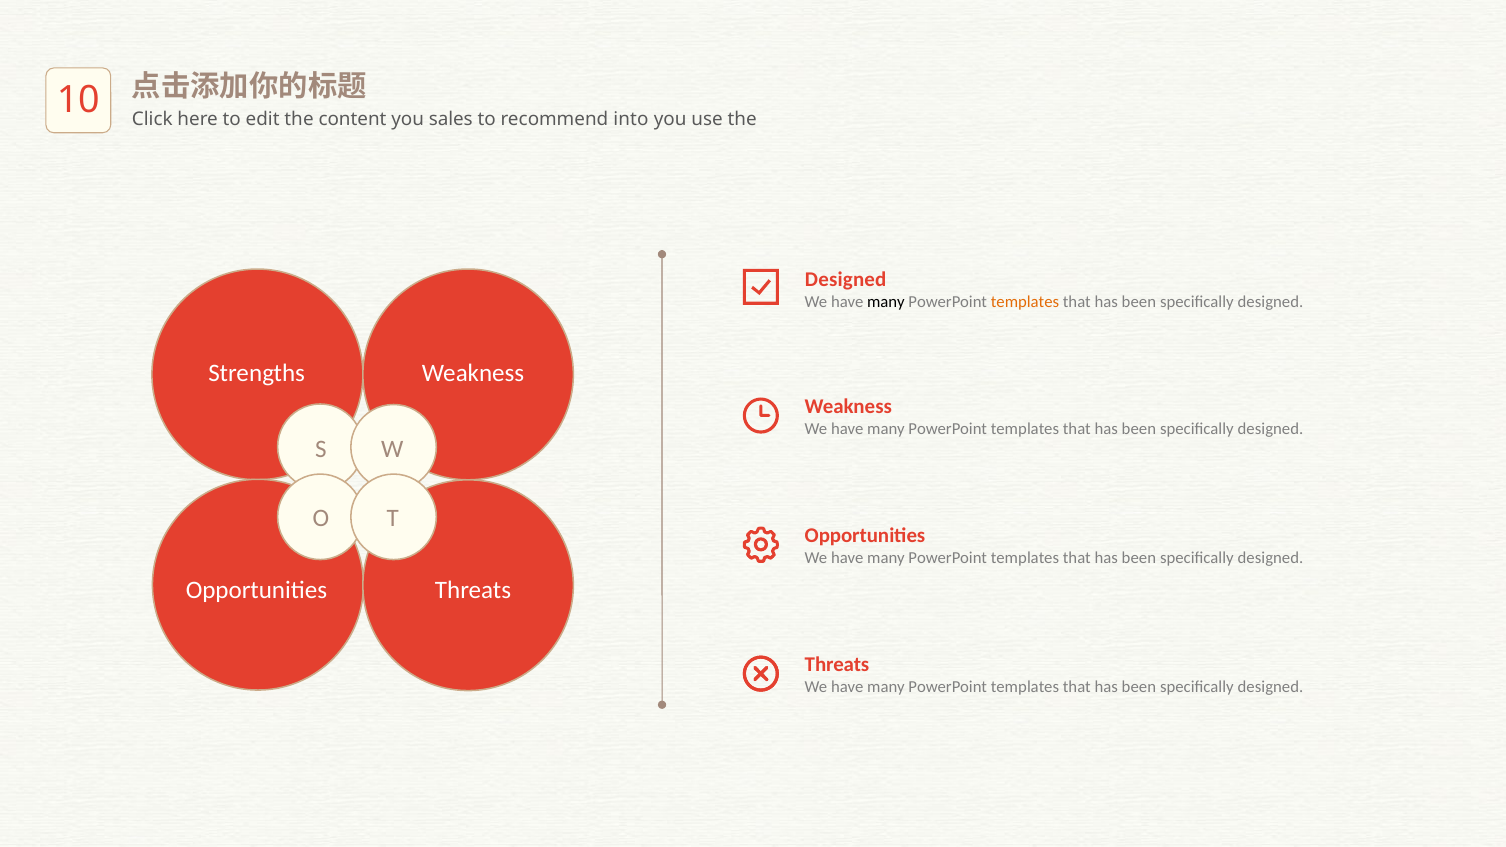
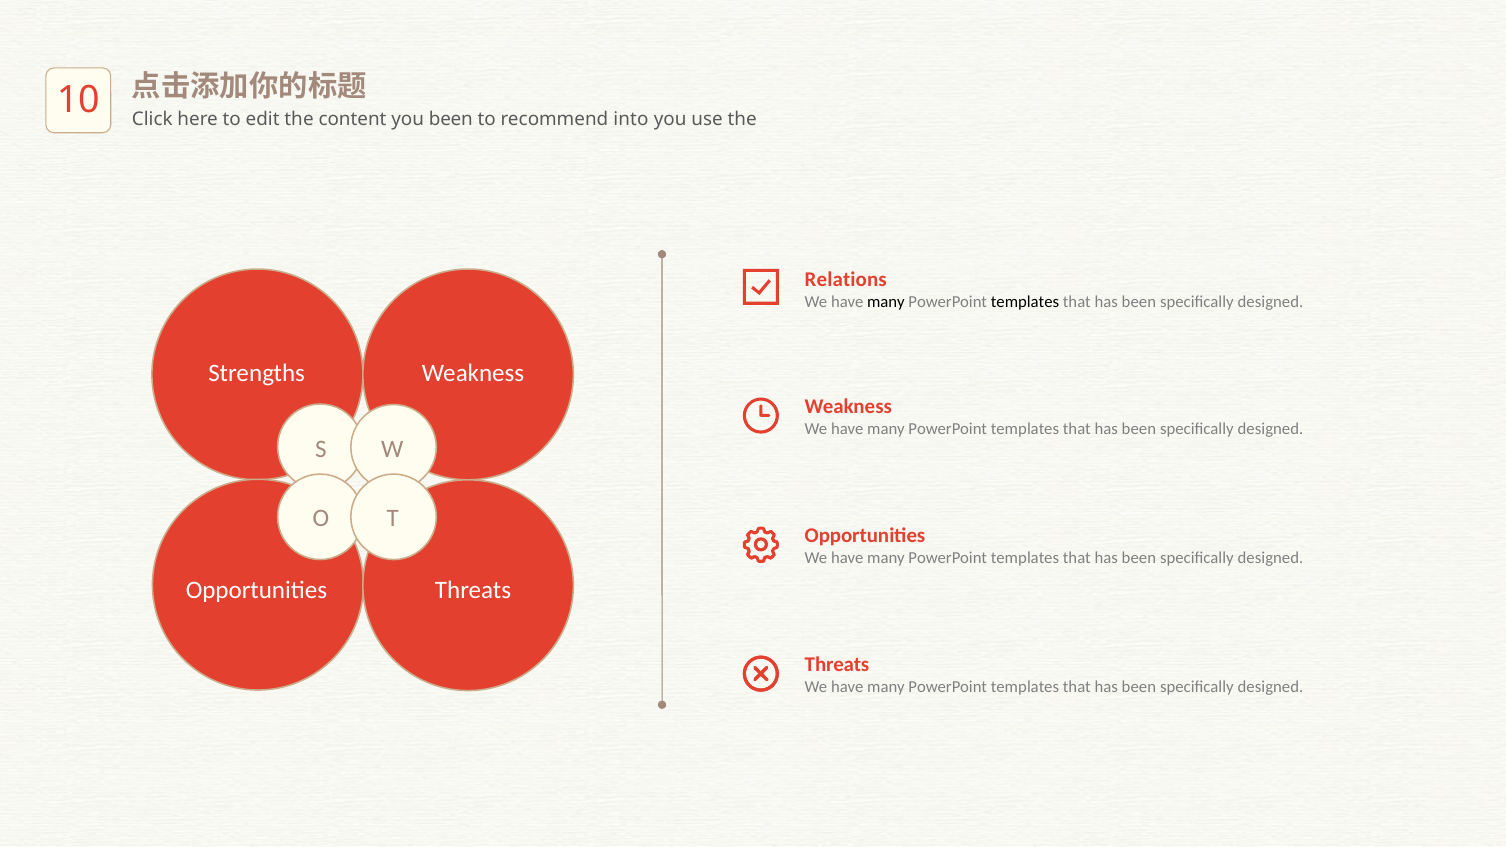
you sales: sales -> been (451, 119)
Designed: Designed -> Relations (846, 280)
templates colour: orange -> black (1025, 302)
